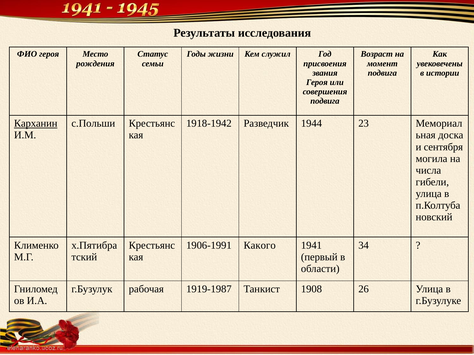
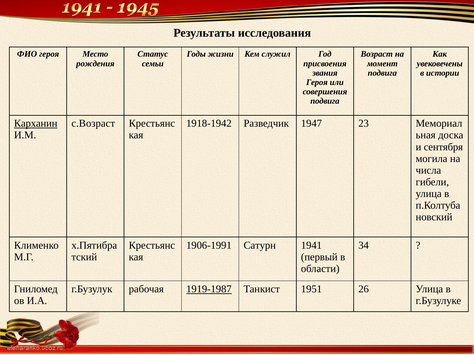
с.Польши: с.Польши -> с.Возраст (93, 124)
1944: 1944 -> 1947 (311, 124)
Какого: Какого -> Сатурн (260, 246)
1919-1987 underline: none -> present (209, 290)
1908: 1908 -> 1951 (311, 290)
